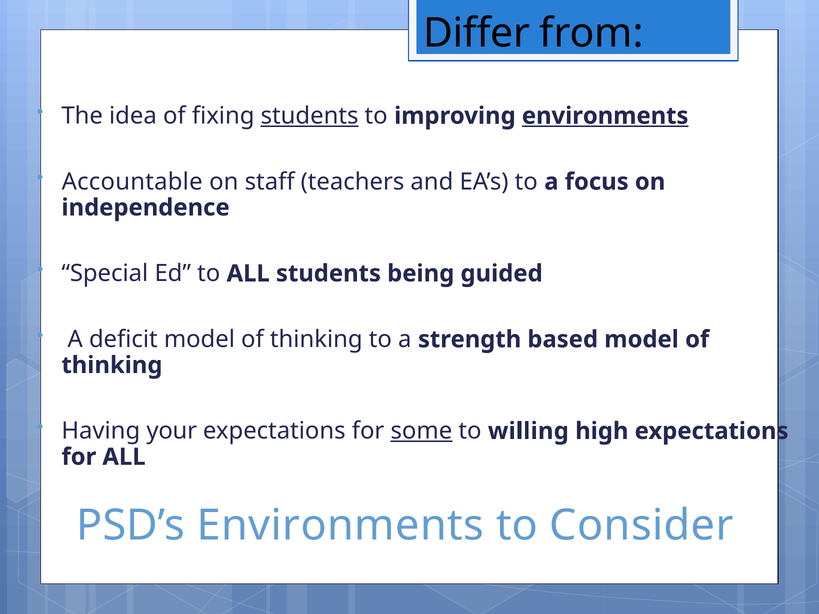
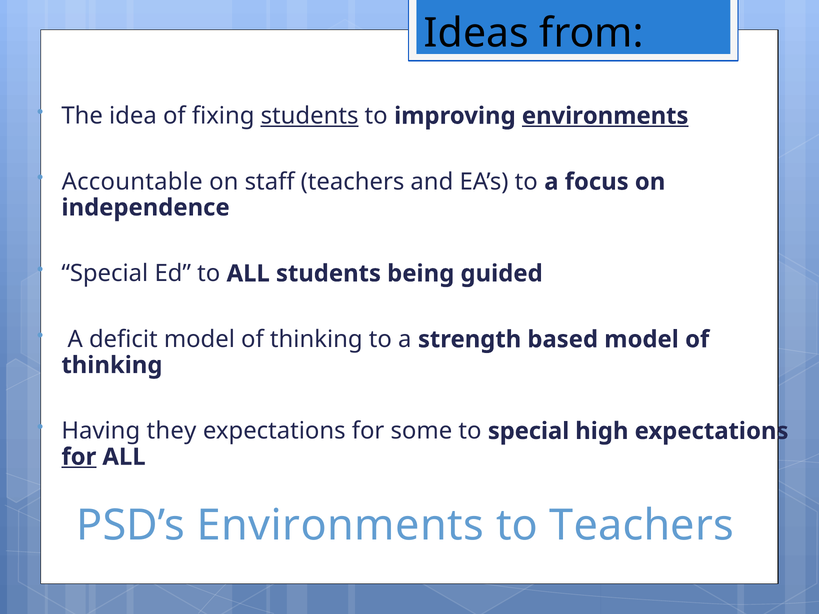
Differ: Differ -> Ideas (476, 33)
your: your -> they (171, 431)
some underline: present -> none (421, 431)
to willing: willing -> special (529, 431)
for underline: none -> present (79, 457)
to Consider: Consider -> Teachers (642, 526)
